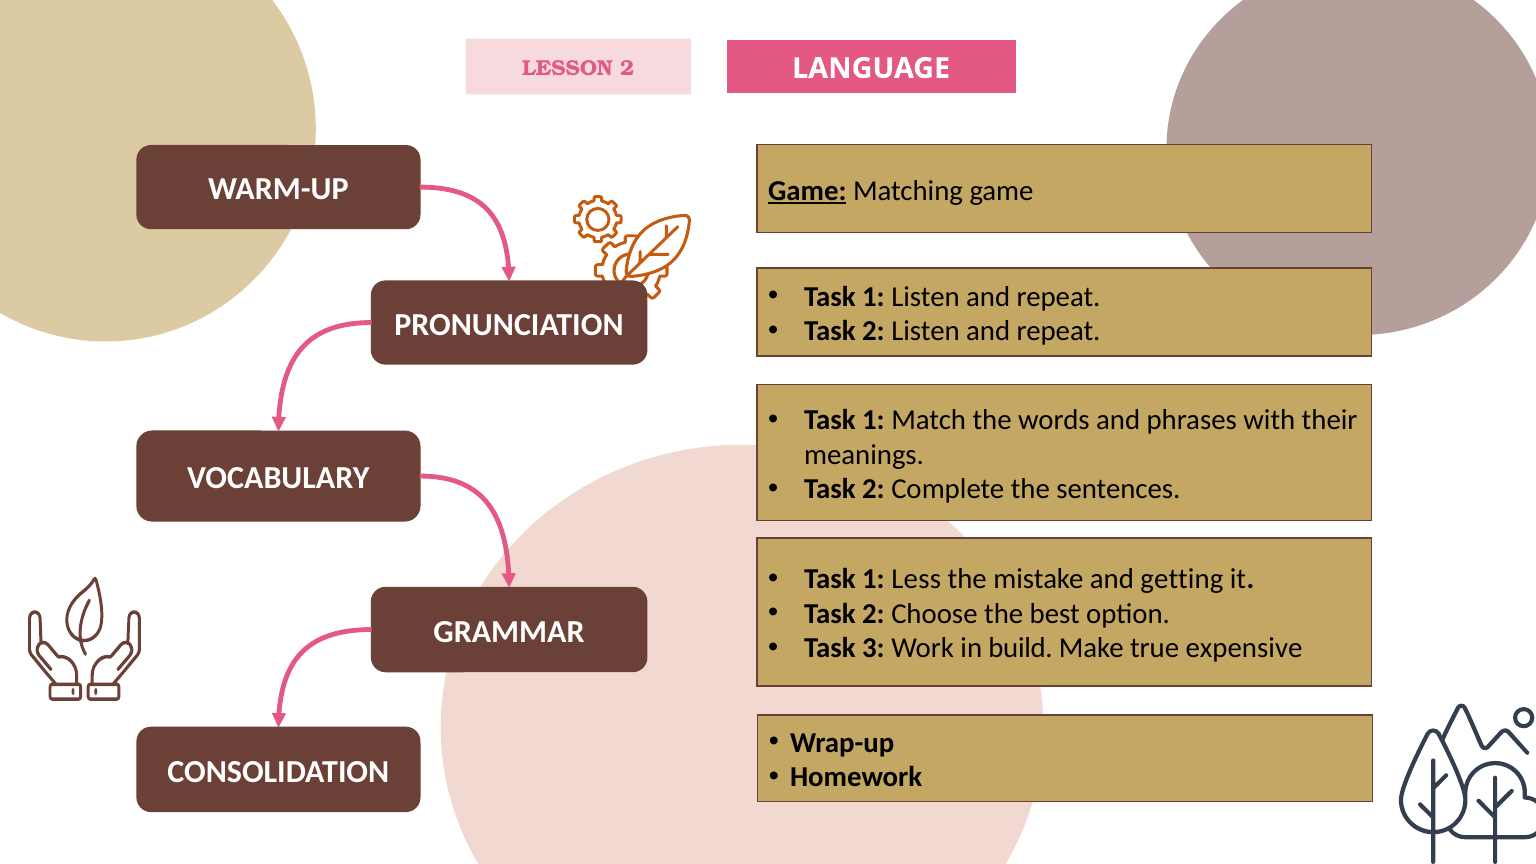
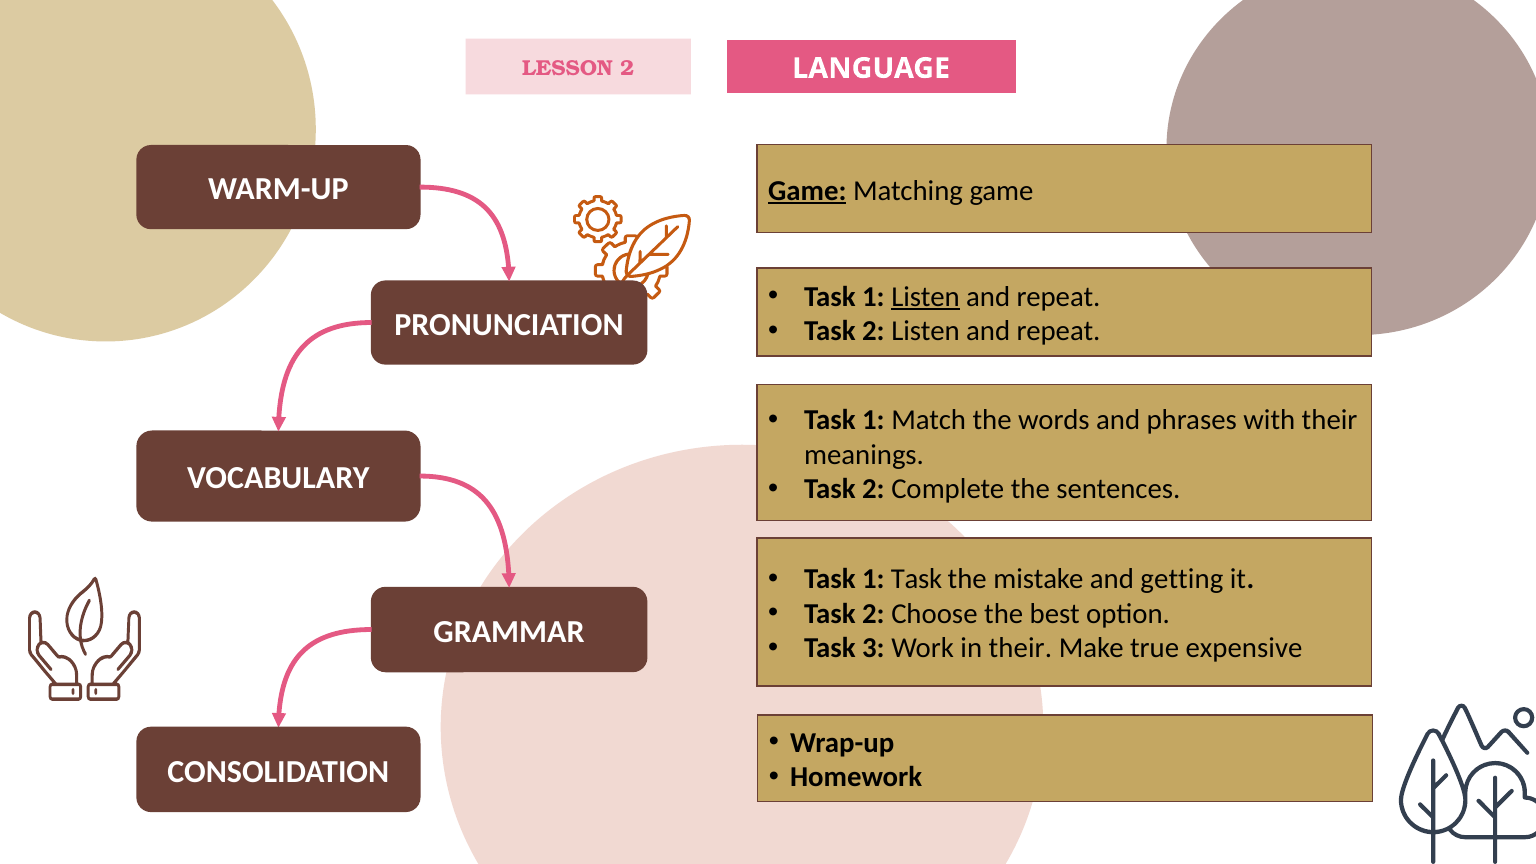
Listen underline: none -> present (926, 297)
1 Less: Less -> Task (916, 579)
in build: build -> their (1020, 648)
